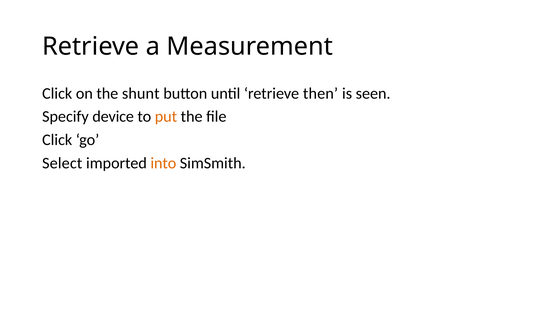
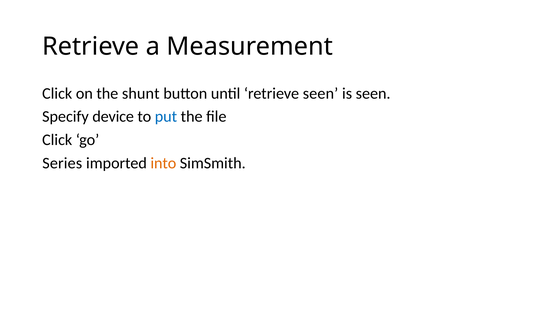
retrieve then: then -> seen (320, 93)
put colour: orange -> blue (166, 117)
Select: Select -> Series (62, 163)
